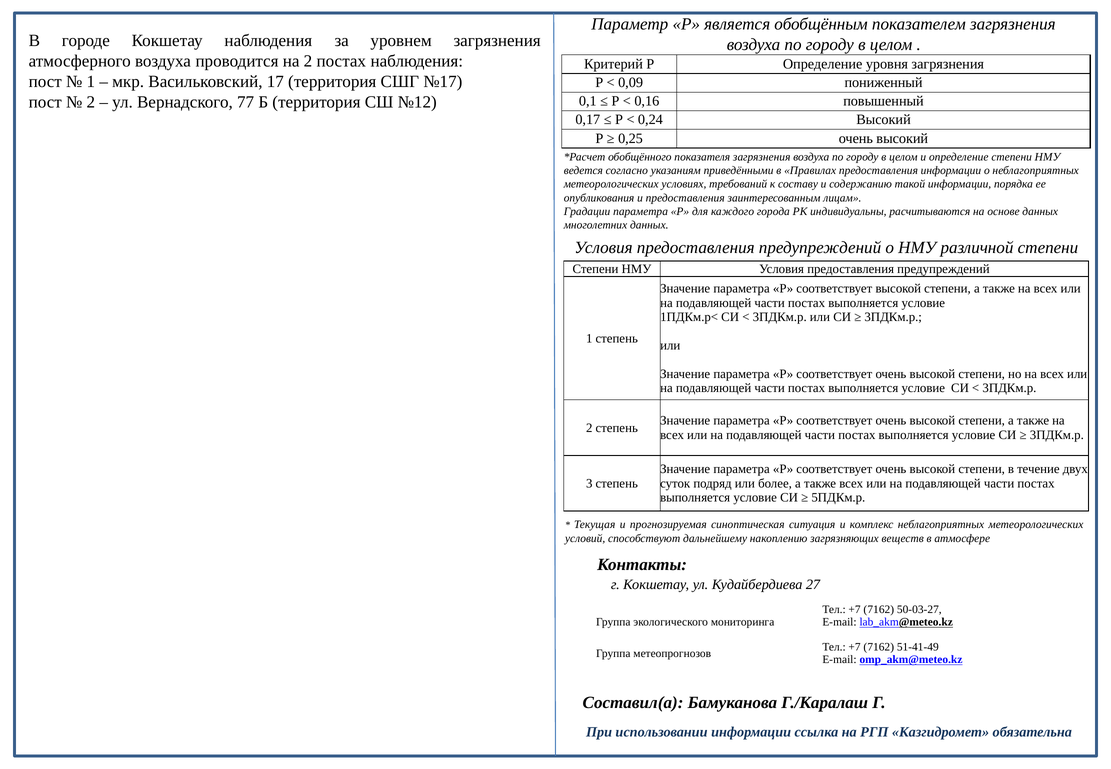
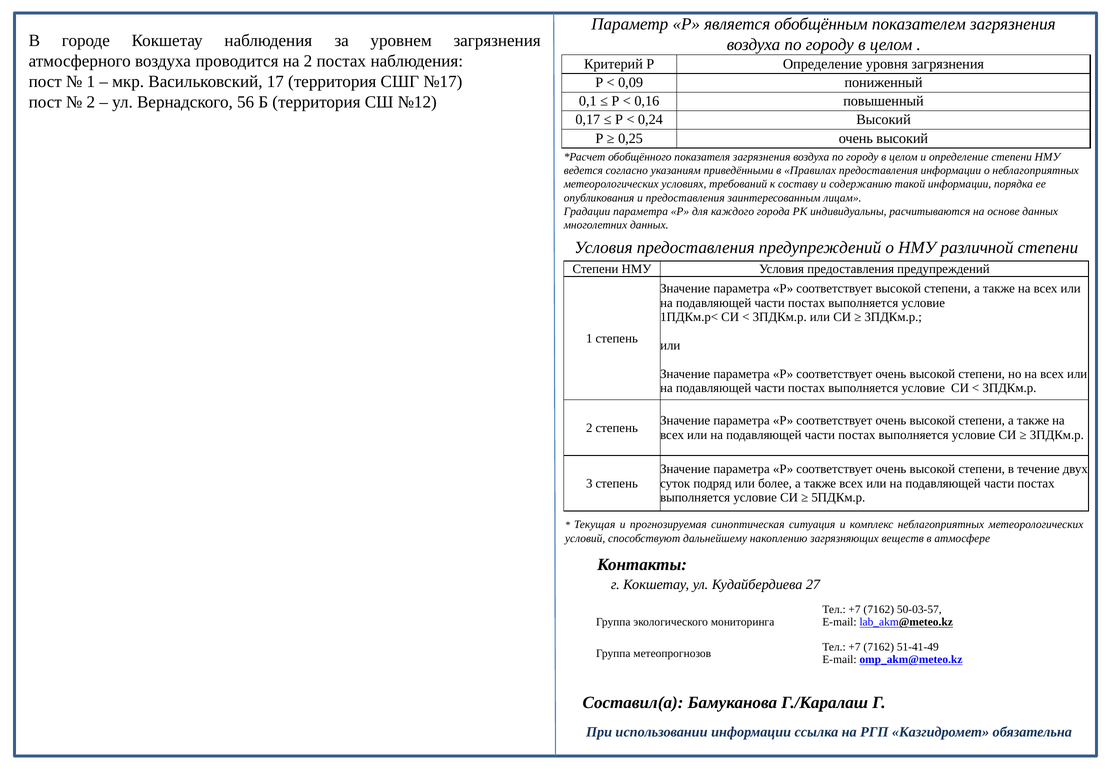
77: 77 -> 56 (246, 102)
50-03-27: 50-03-27 -> 50-03-57 (919, 610)
